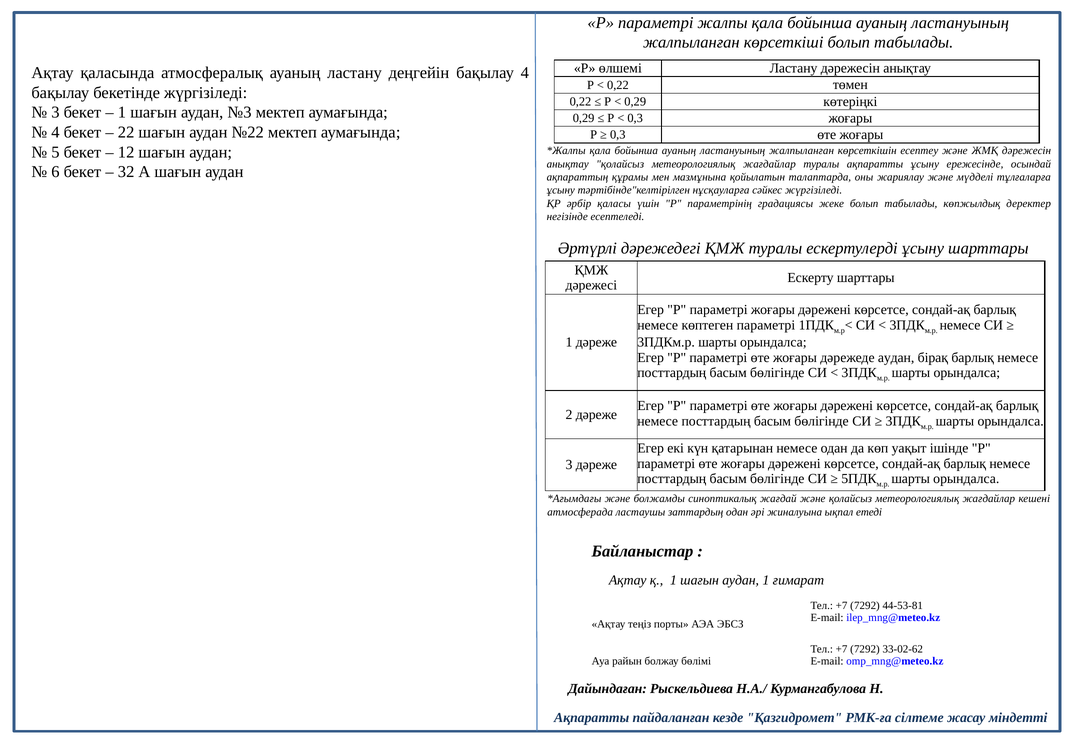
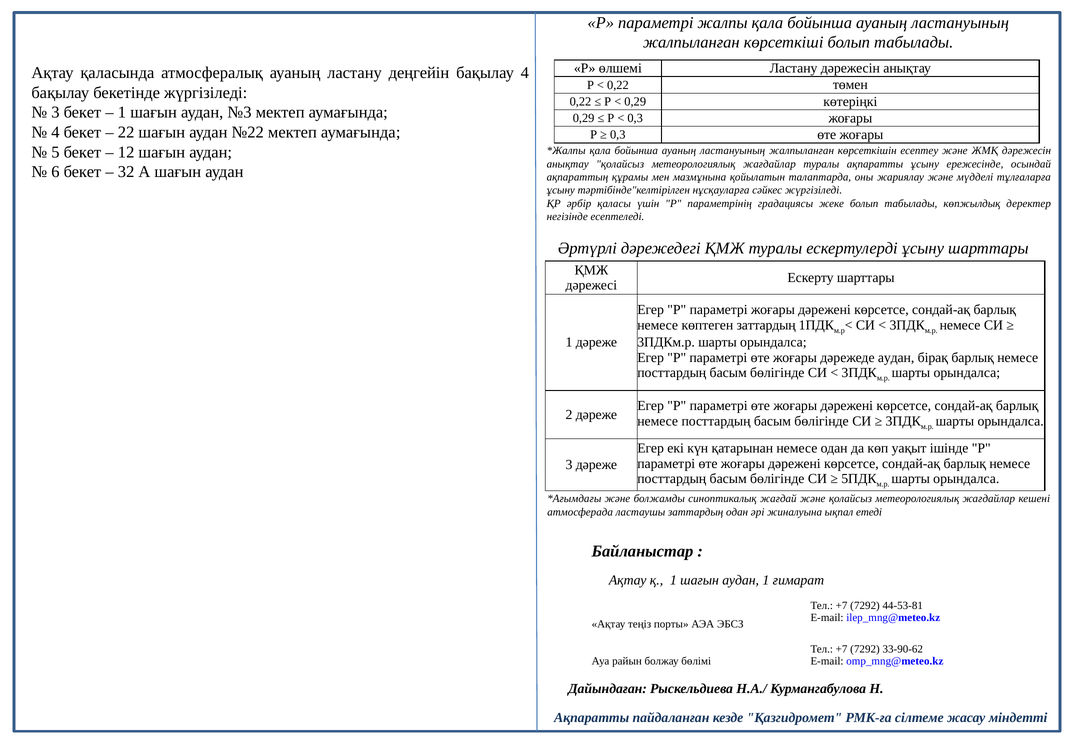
көптеген параметрі: параметрі -> заттардың (766, 325)
33-02-62: 33-02-62 -> 33-90-62 (903, 649)
